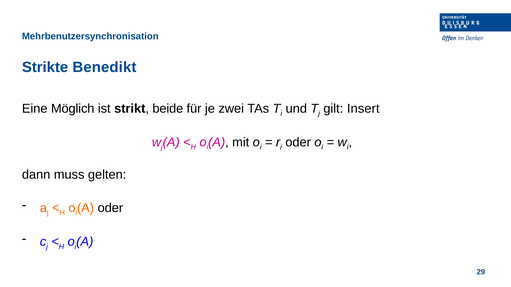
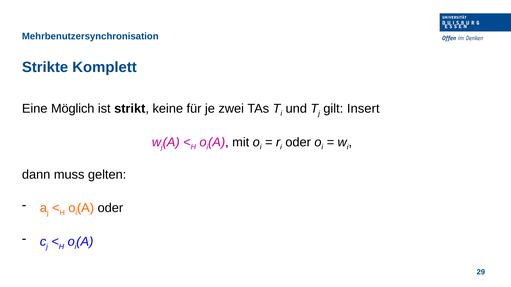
Benedikt: Benedikt -> Komplett (105, 67)
beide: beide -> keine (168, 109)
